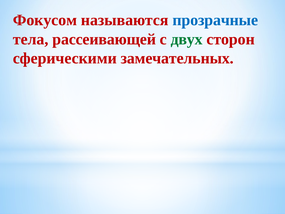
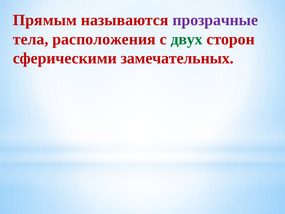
Фокусом: Фокусом -> Прямым (45, 20)
прозрачные colour: blue -> purple (215, 20)
рассеивающей: рассеивающей -> расположения (104, 39)
